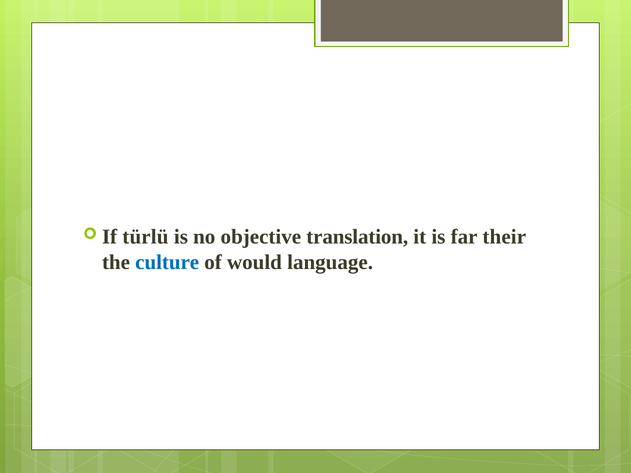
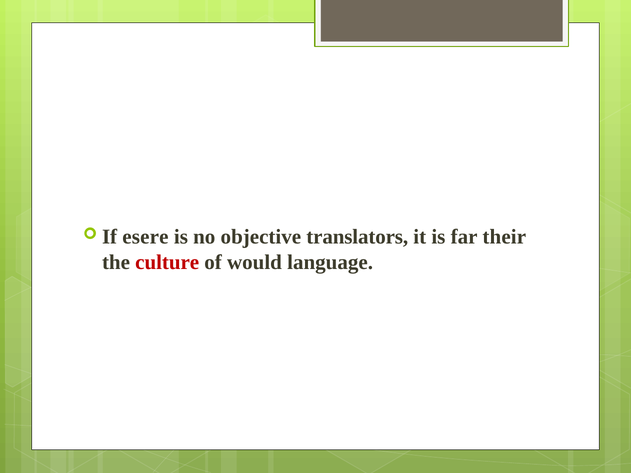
türlü: türlü -> esere (145, 237)
translation: translation -> translators (357, 237)
culture colour: blue -> red (167, 262)
